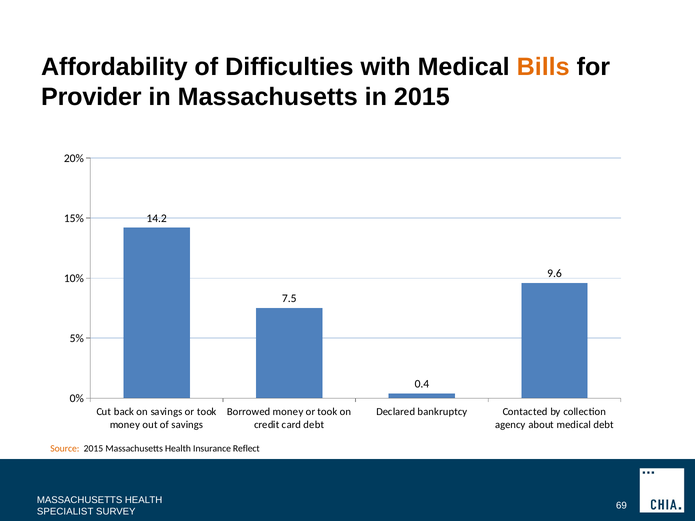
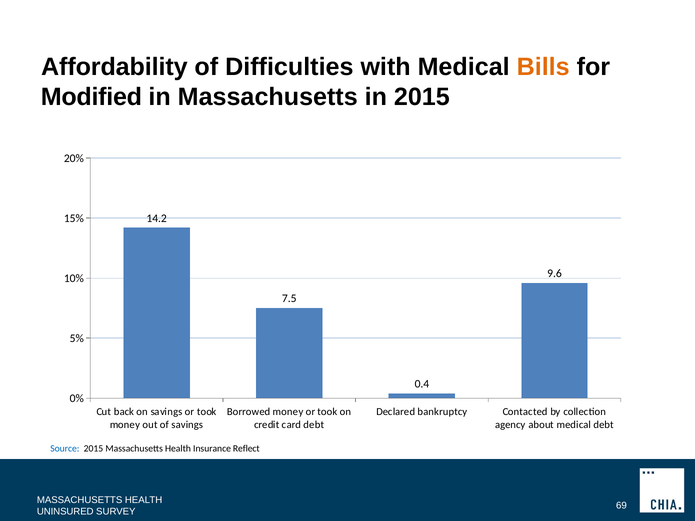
Provider: Provider -> Modified (91, 97)
Source colour: orange -> blue (65, 449)
SPECIALIST: SPECIALIST -> UNINSURED (65, 512)
